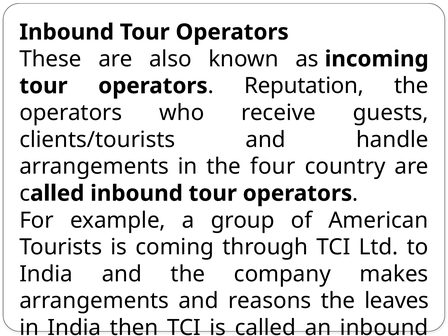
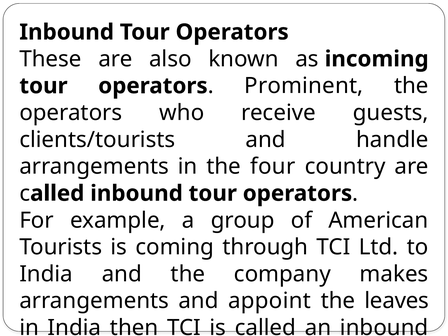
Reputation: Reputation -> Prominent (304, 86)
reasons: reasons -> appoint (270, 301)
